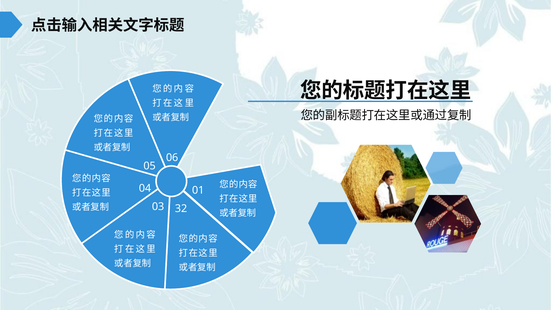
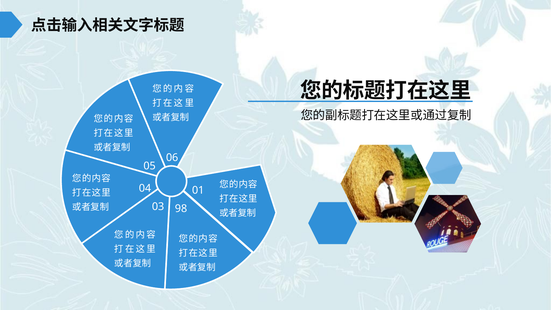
32: 32 -> 98 (181, 209)
